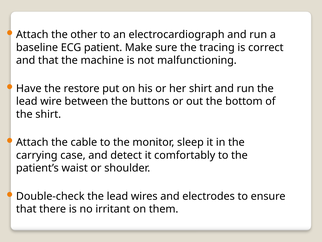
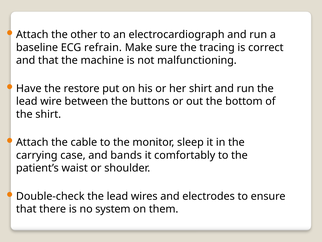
patient: patient -> refrain (103, 47)
detect: detect -> bands (126, 155)
irritant: irritant -> system (113, 209)
